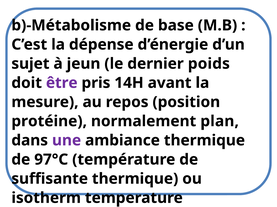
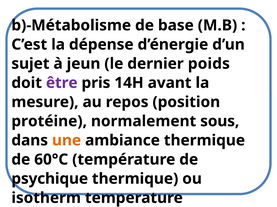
plan: plan -> sous (220, 122)
une colour: purple -> orange (67, 141)
97°C: 97°C -> 60°C (51, 160)
suffisante: suffisante -> psychique (50, 179)
